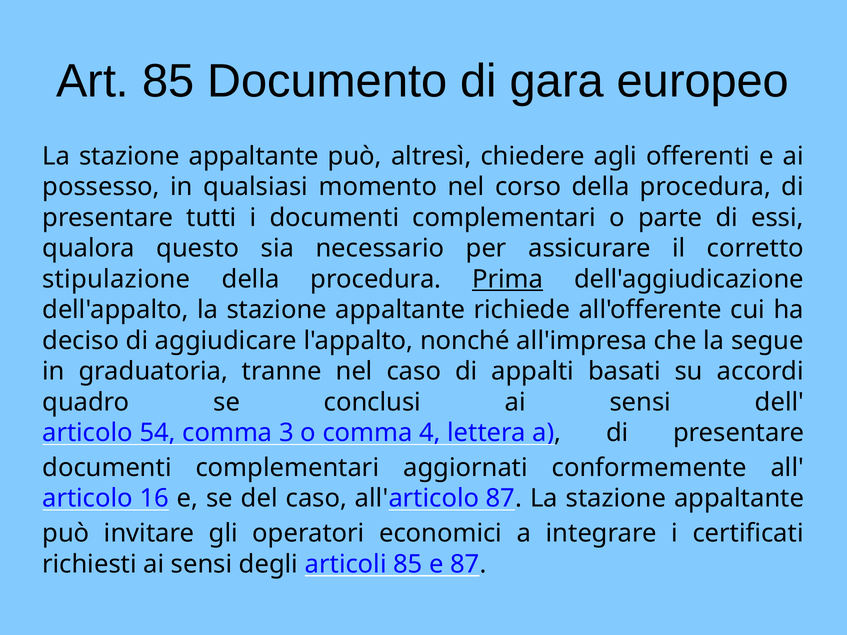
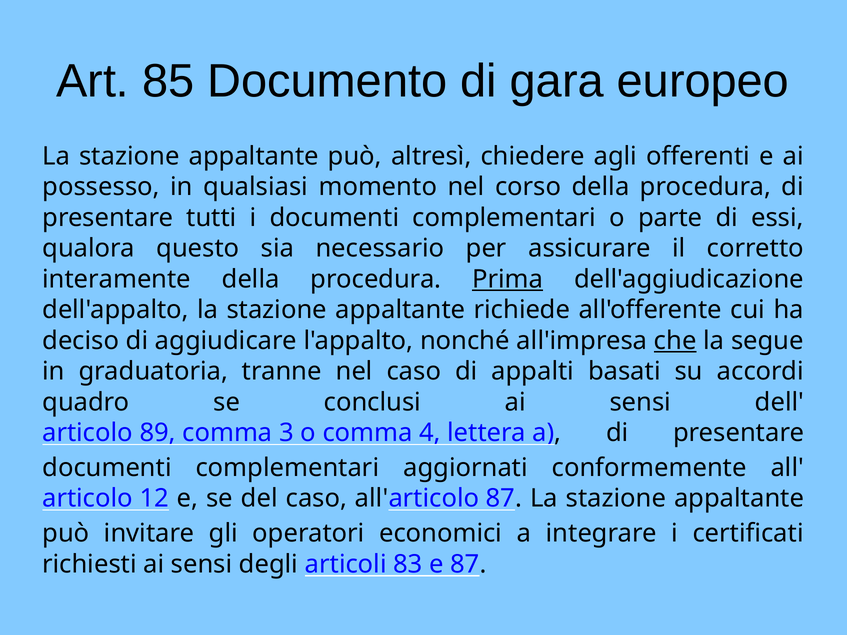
stipulazione: stipulazione -> interamente (117, 279)
che underline: none -> present (675, 341)
54: 54 -> 89 (158, 433)
16: 16 -> 12 (154, 499)
articoli 85: 85 -> 83 (408, 564)
